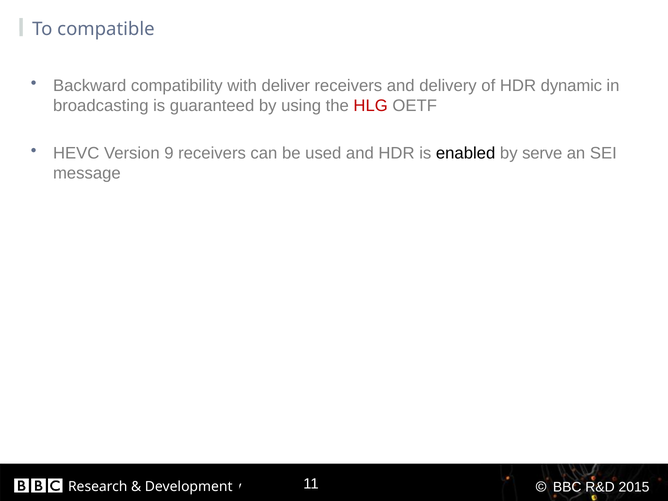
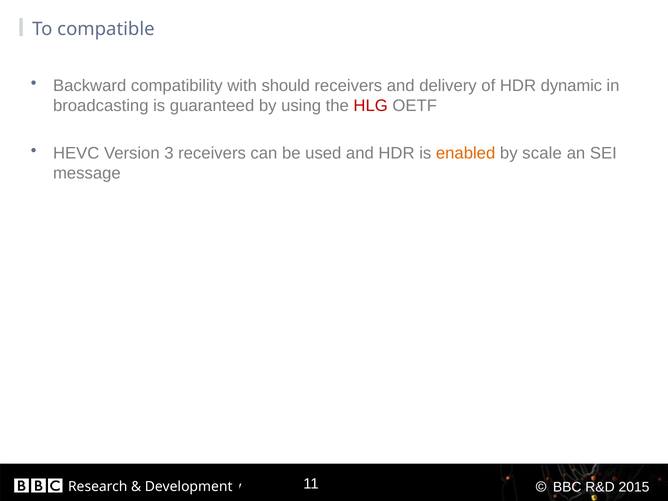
deliver: deliver -> should (286, 86)
9: 9 -> 3 (169, 153)
enabled colour: black -> orange (466, 153)
serve: serve -> scale (542, 153)
